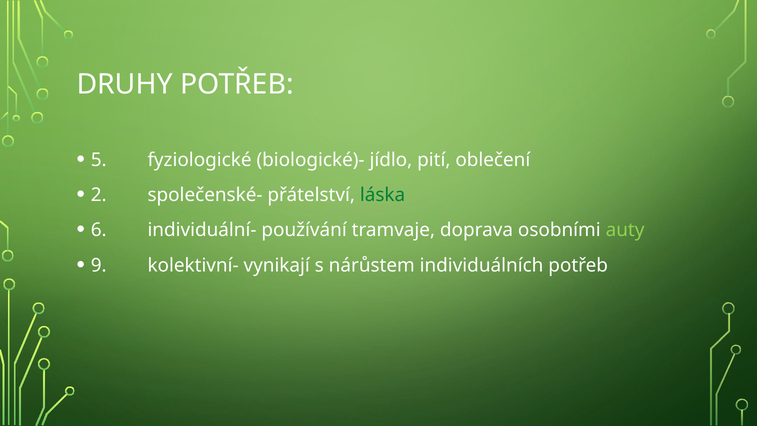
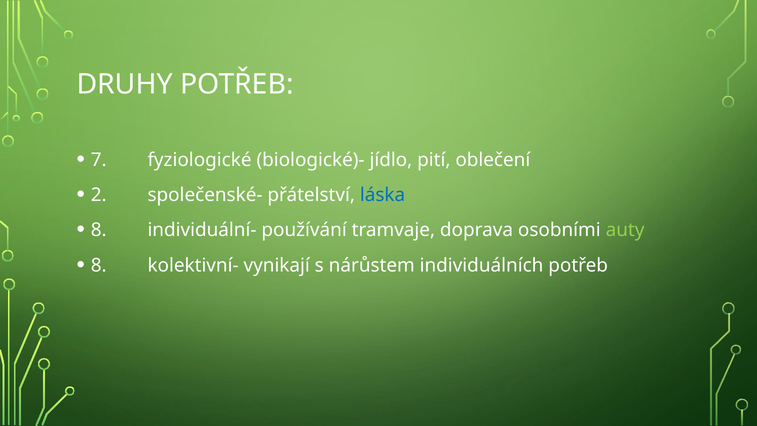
5: 5 -> 7 (99, 160)
láska colour: green -> blue (383, 195)
6: 6 -> 8 (99, 230)
9: 9 -> 8 (99, 265)
